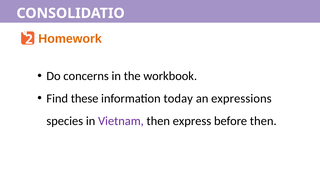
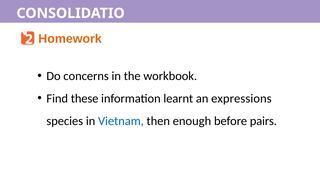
today: today -> learnt (178, 99)
Vietnam colour: purple -> blue (121, 121)
express: express -> enough (192, 121)
before then: then -> pairs (263, 121)
